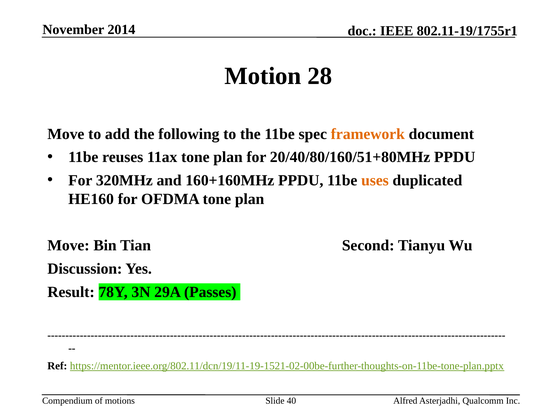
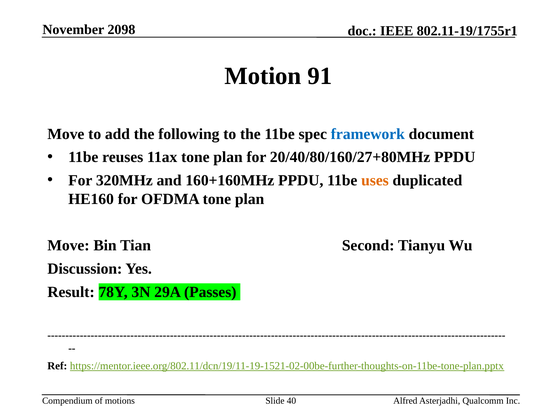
2014: 2014 -> 2098 (121, 30)
28: 28 -> 91 (320, 76)
framework colour: orange -> blue (368, 134)
20/40/80/160/51+80MHz: 20/40/80/160/51+80MHz -> 20/40/80/160/27+80MHz (350, 157)
